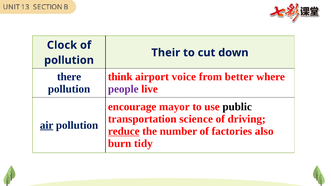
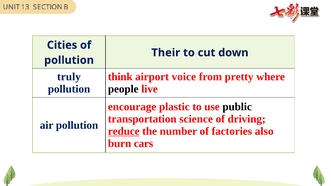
Clock: Clock -> Cities (62, 45)
there: there -> truly (69, 77)
better: better -> pretty (239, 77)
people colour: purple -> black (123, 89)
mayor: mayor -> plastic (174, 107)
air underline: present -> none (47, 125)
tidy: tidy -> cars (144, 144)
